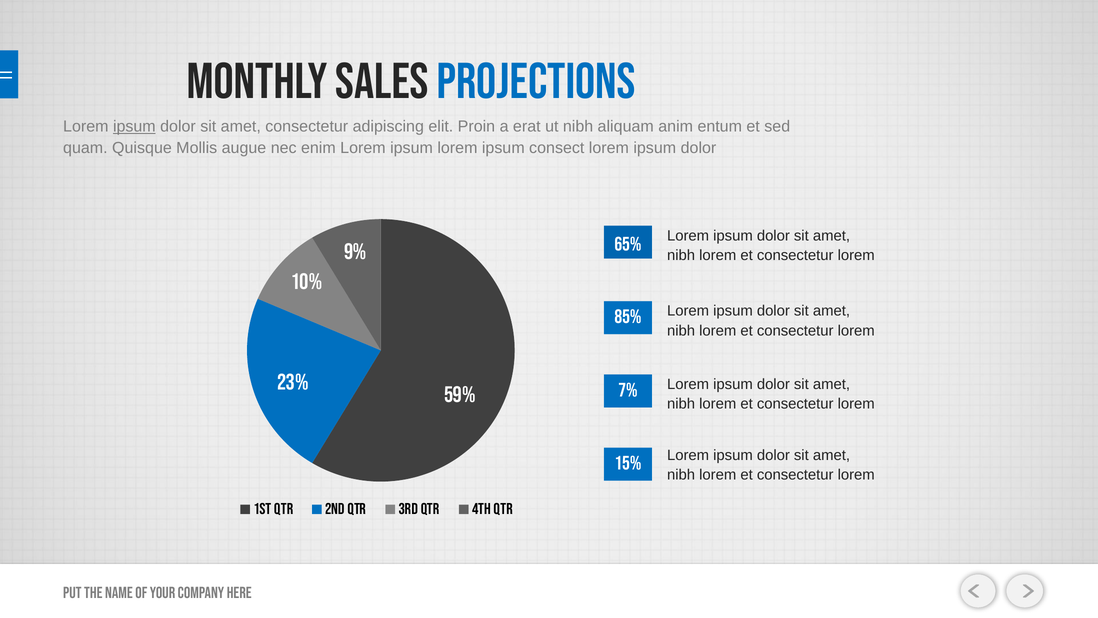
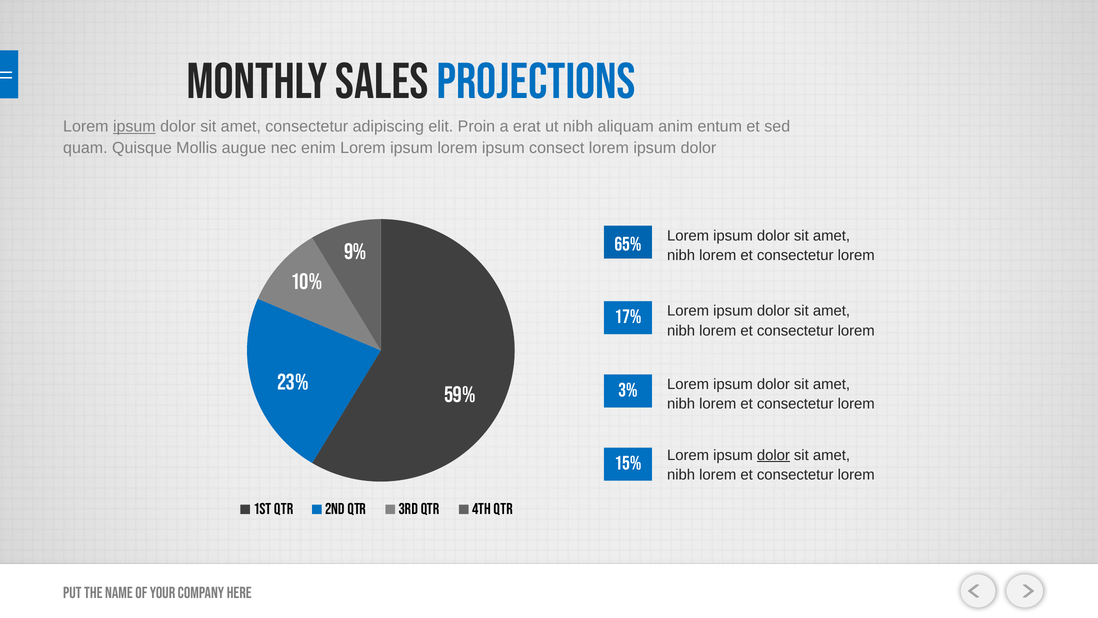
85%: 85% -> 17% (628, 317)
7%: 7% -> 3% (628, 390)
dolor underline: none -> present (773, 455)
